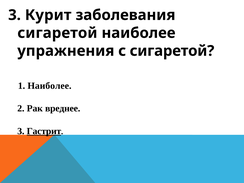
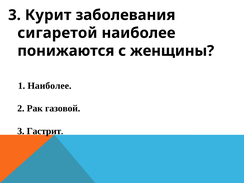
упражнения: упражнения -> понижаются (66, 51)
с сигаретой: сигаретой -> женщины (172, 51)
вреднее: вреднее -> газовой (63, 108)
Гастрит underline: present -> none (44, 131)
